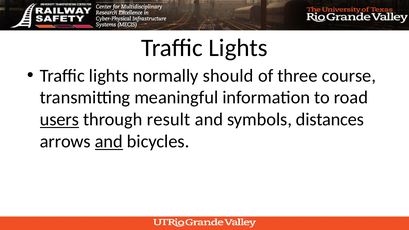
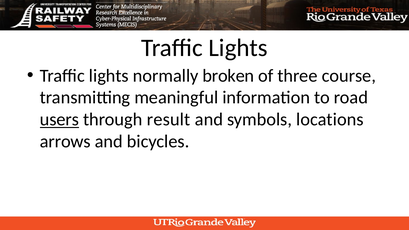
should: should -> broken (228, 76)
distances: distances -> locations (330, 120)
and underline: present -> none (109, 142)
